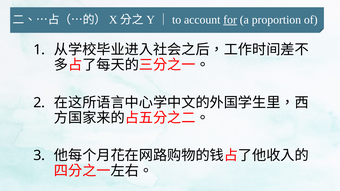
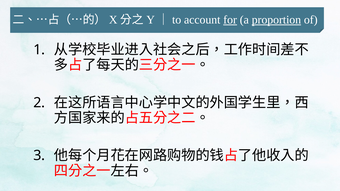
proportion underline: none -> present (276, 20)
